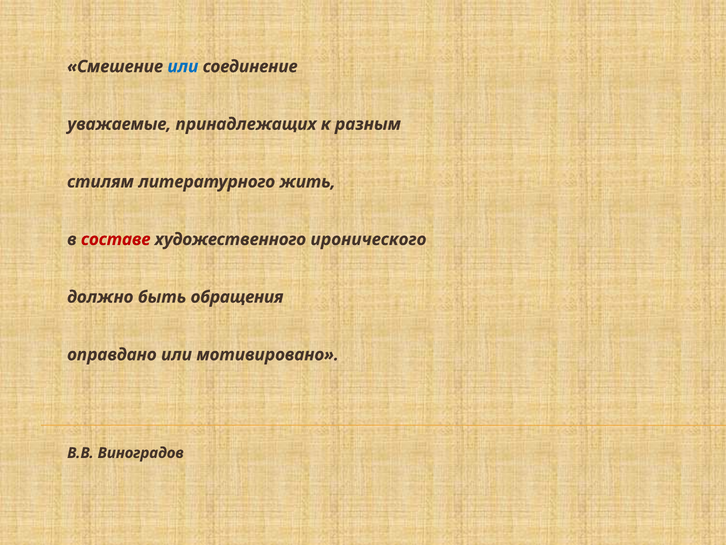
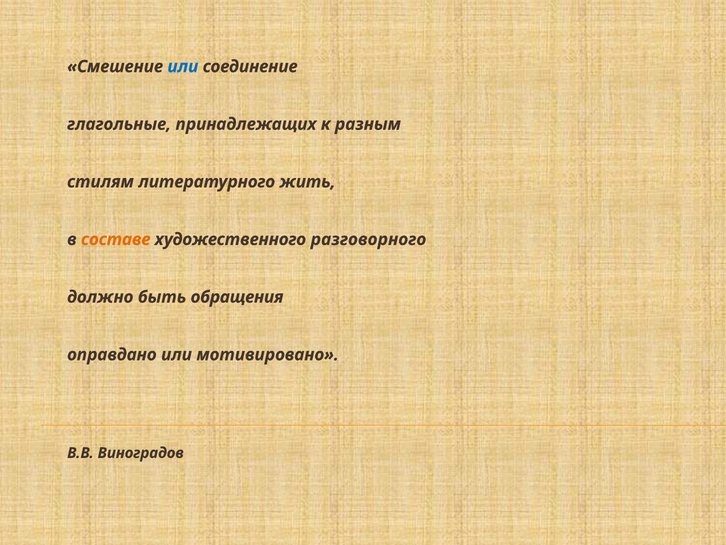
уважаемые: уважаемые -> глагольные (119, 124)
составе colour: red -> orange (116, 239)
иронического: иронического -> разговорного (368, 239)
